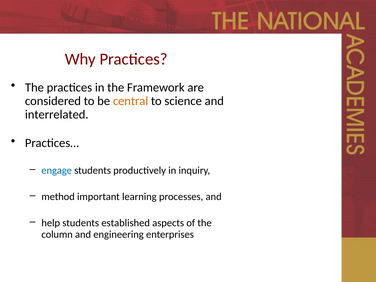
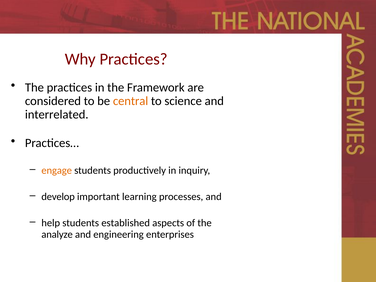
engage colour: blue -> orange (57, 170)
method: method -> develop (58, 197)
column: column -> analyze (57, 234)
